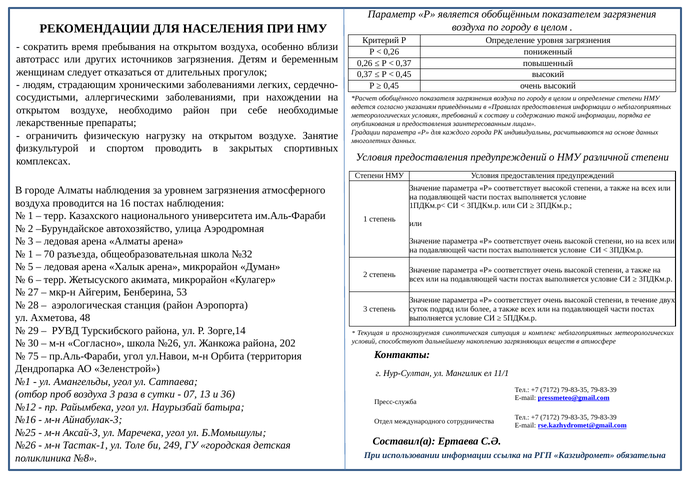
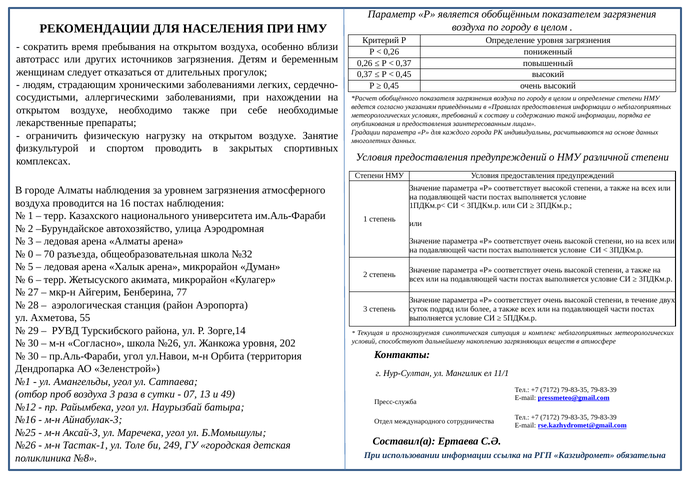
необходимо район: район -> также (196, 110)
1: 1 -> 0 (31, 254)
53: 53 -> 77 (182, 292)
48: 48 -> 55 (85, 318)
Жанкожа района: района -> уровня (260, 343)
75: 75 -> 30 (33, 356)
36: 36 -> 49 (228, 394)
